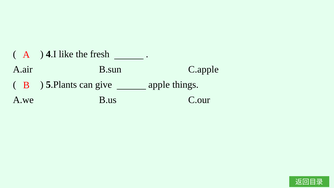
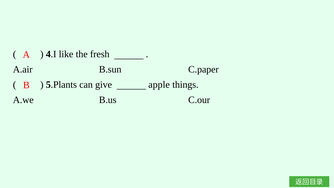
C.apple: C.apple -> C.paper (203, 69)
